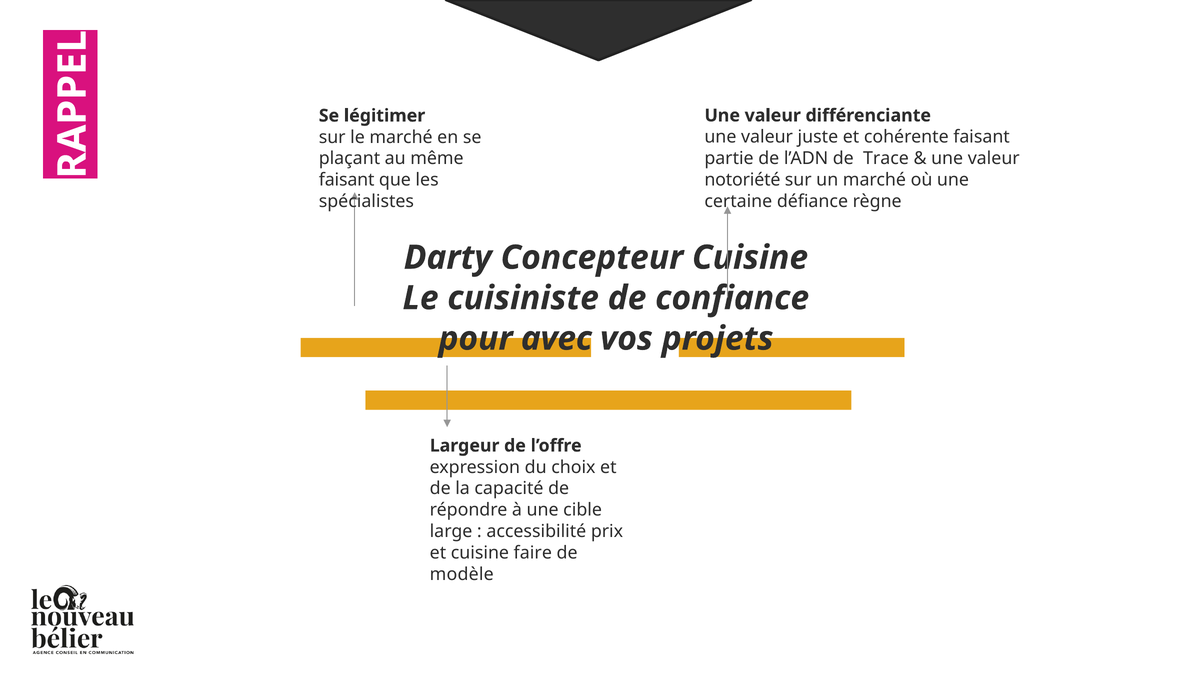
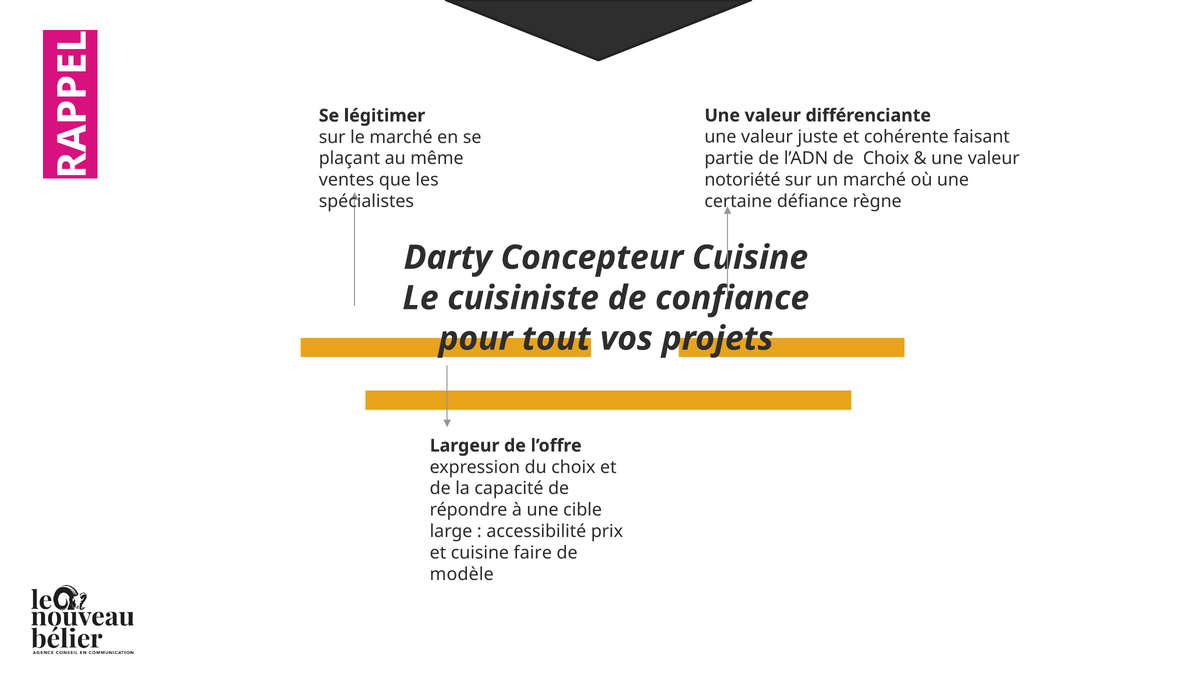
de Trace: Trace -> Choix (886, 158)
faisant: faisant -> ventes (347, 180)
avec: avec -> tout (556, 338)
